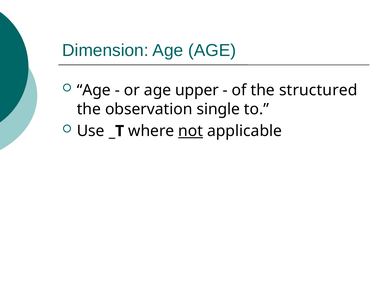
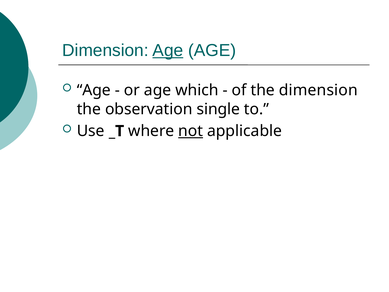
Age underline: none -> present (168, 50)
upper: upper -> which (197, 90)
the structured: structured -> dimension (318, 90)
